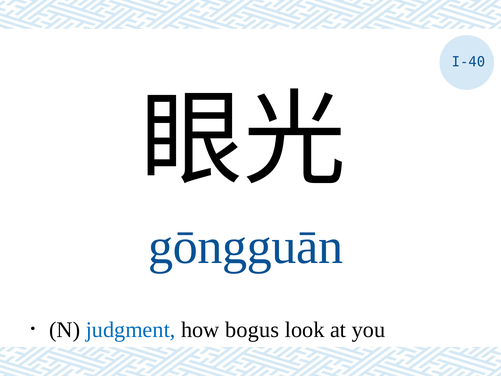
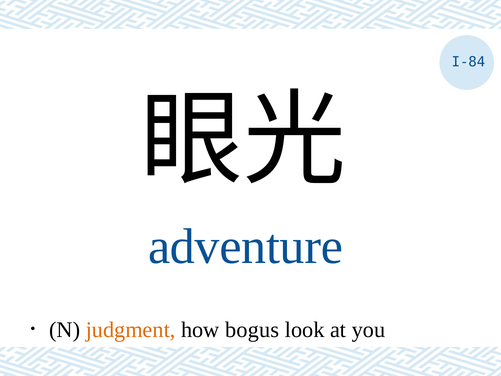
I-40: I-40 -> I-84 (468, 62)
gōngguān: gōngguān -> adventure (246, 246)
judgment colour: blue -> orange (131, 330)
